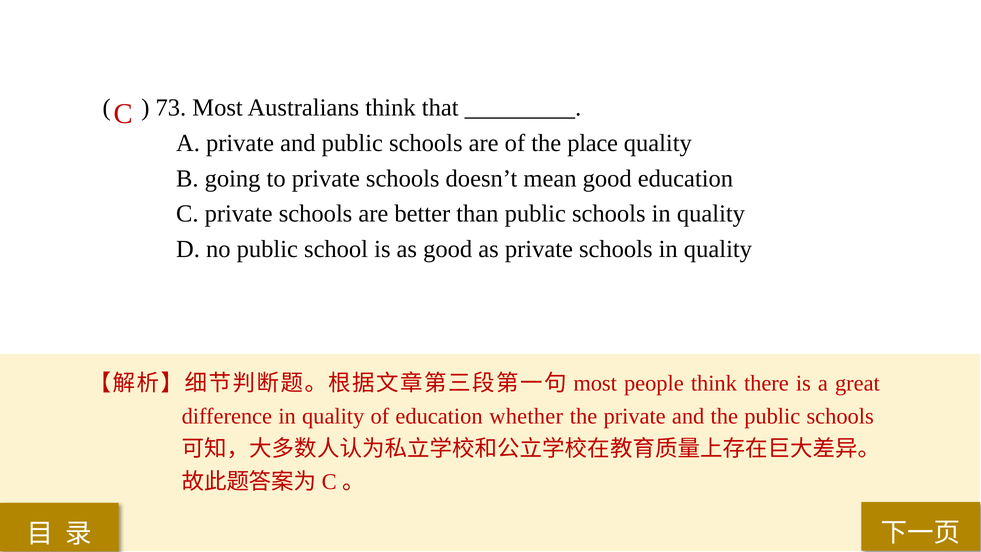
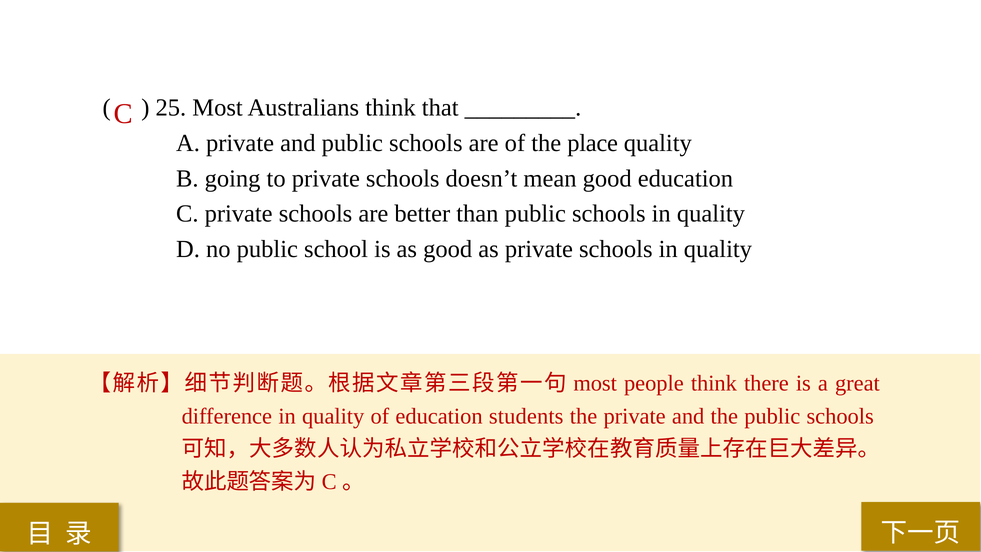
73: 73 -> 25 (171, 108)
whether: whether -> students (526, 416)
